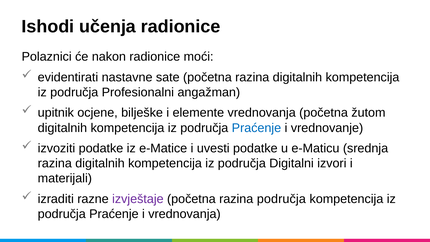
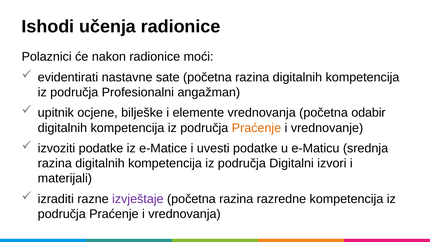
žutom: žutom -> odabir (368, 113)
Praćenje colour: blue -> orange (256, 128)
razina područja: područja -> razredne (281, 199)
